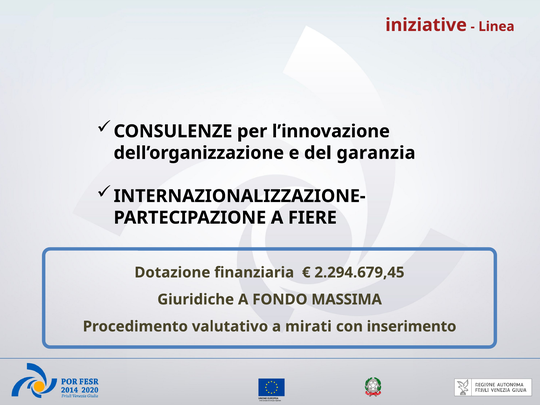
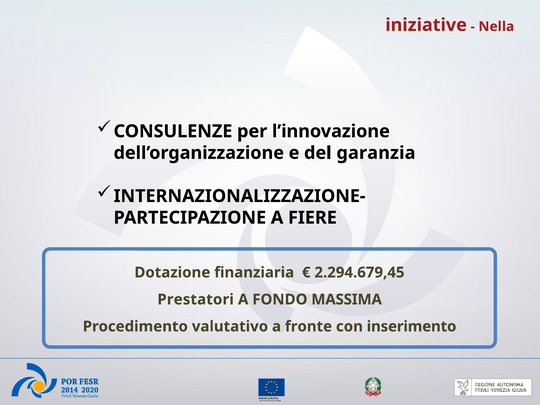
Linea: Linea -> Nella (496, 26)
Giuridiche: Giuridiche -> Prestatori (196, 299)
mirati: mirati -> fronte (309, 326)
